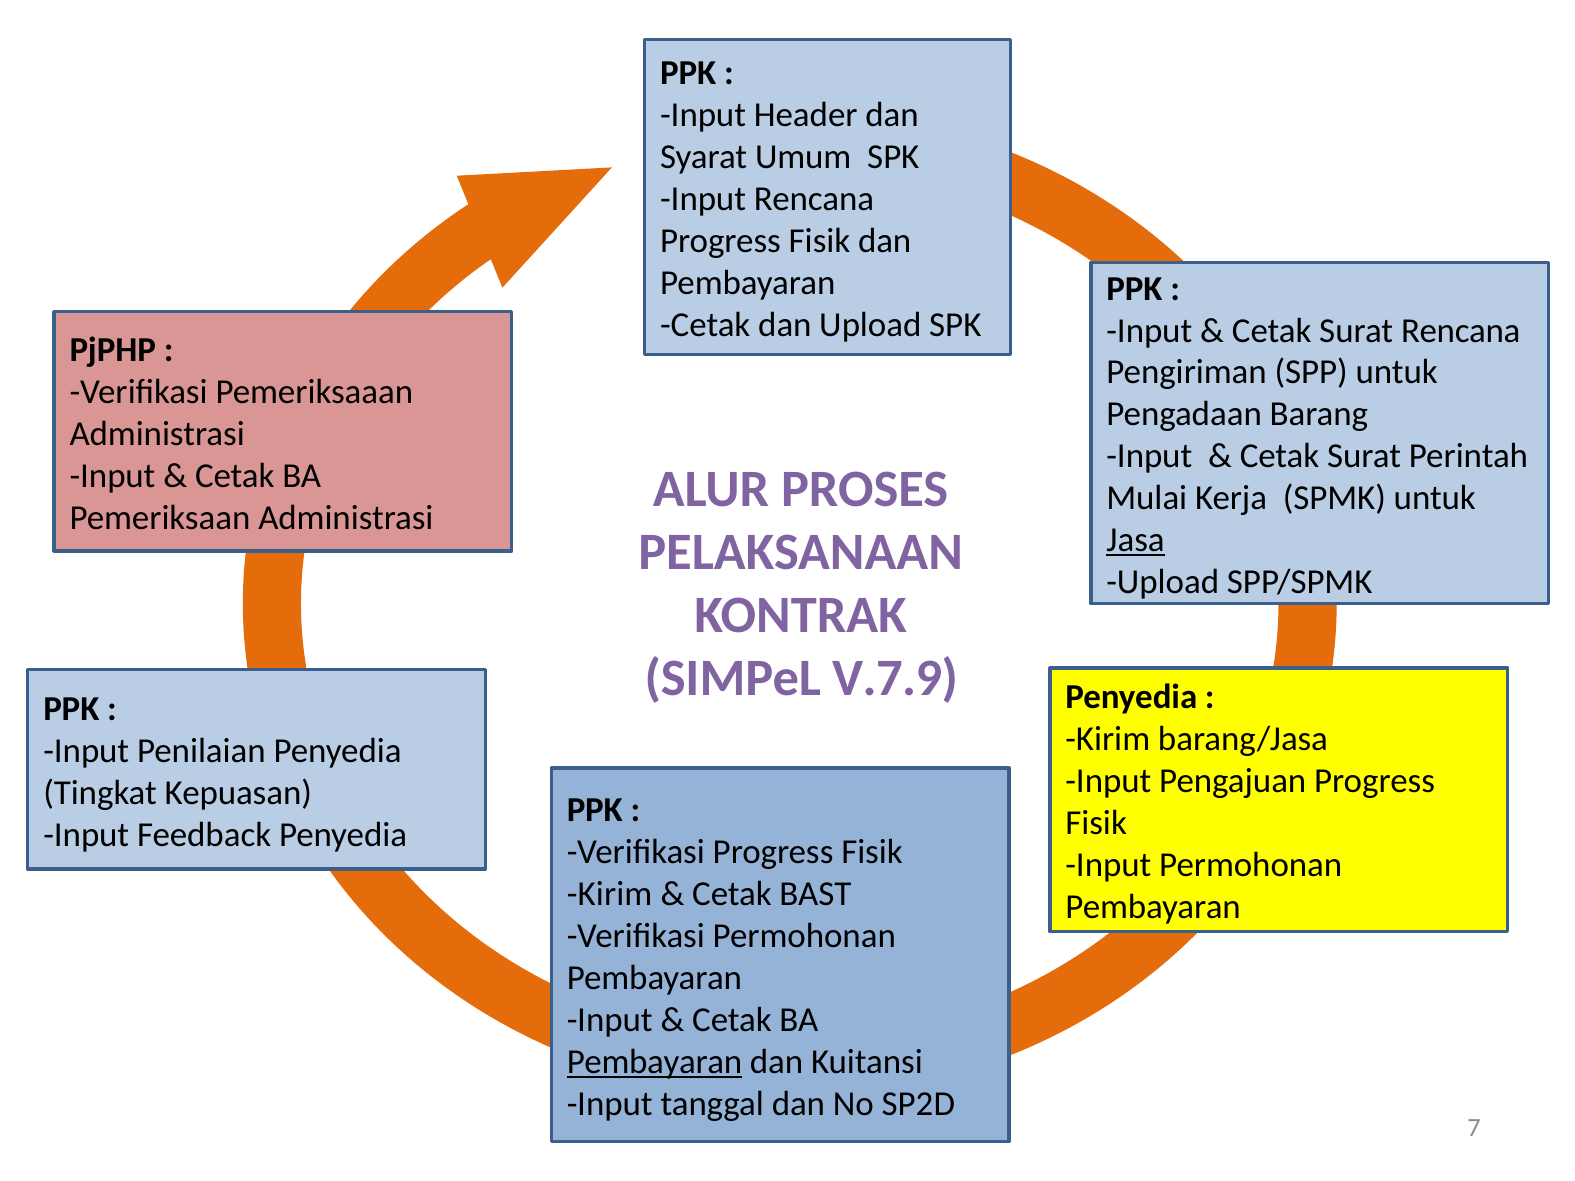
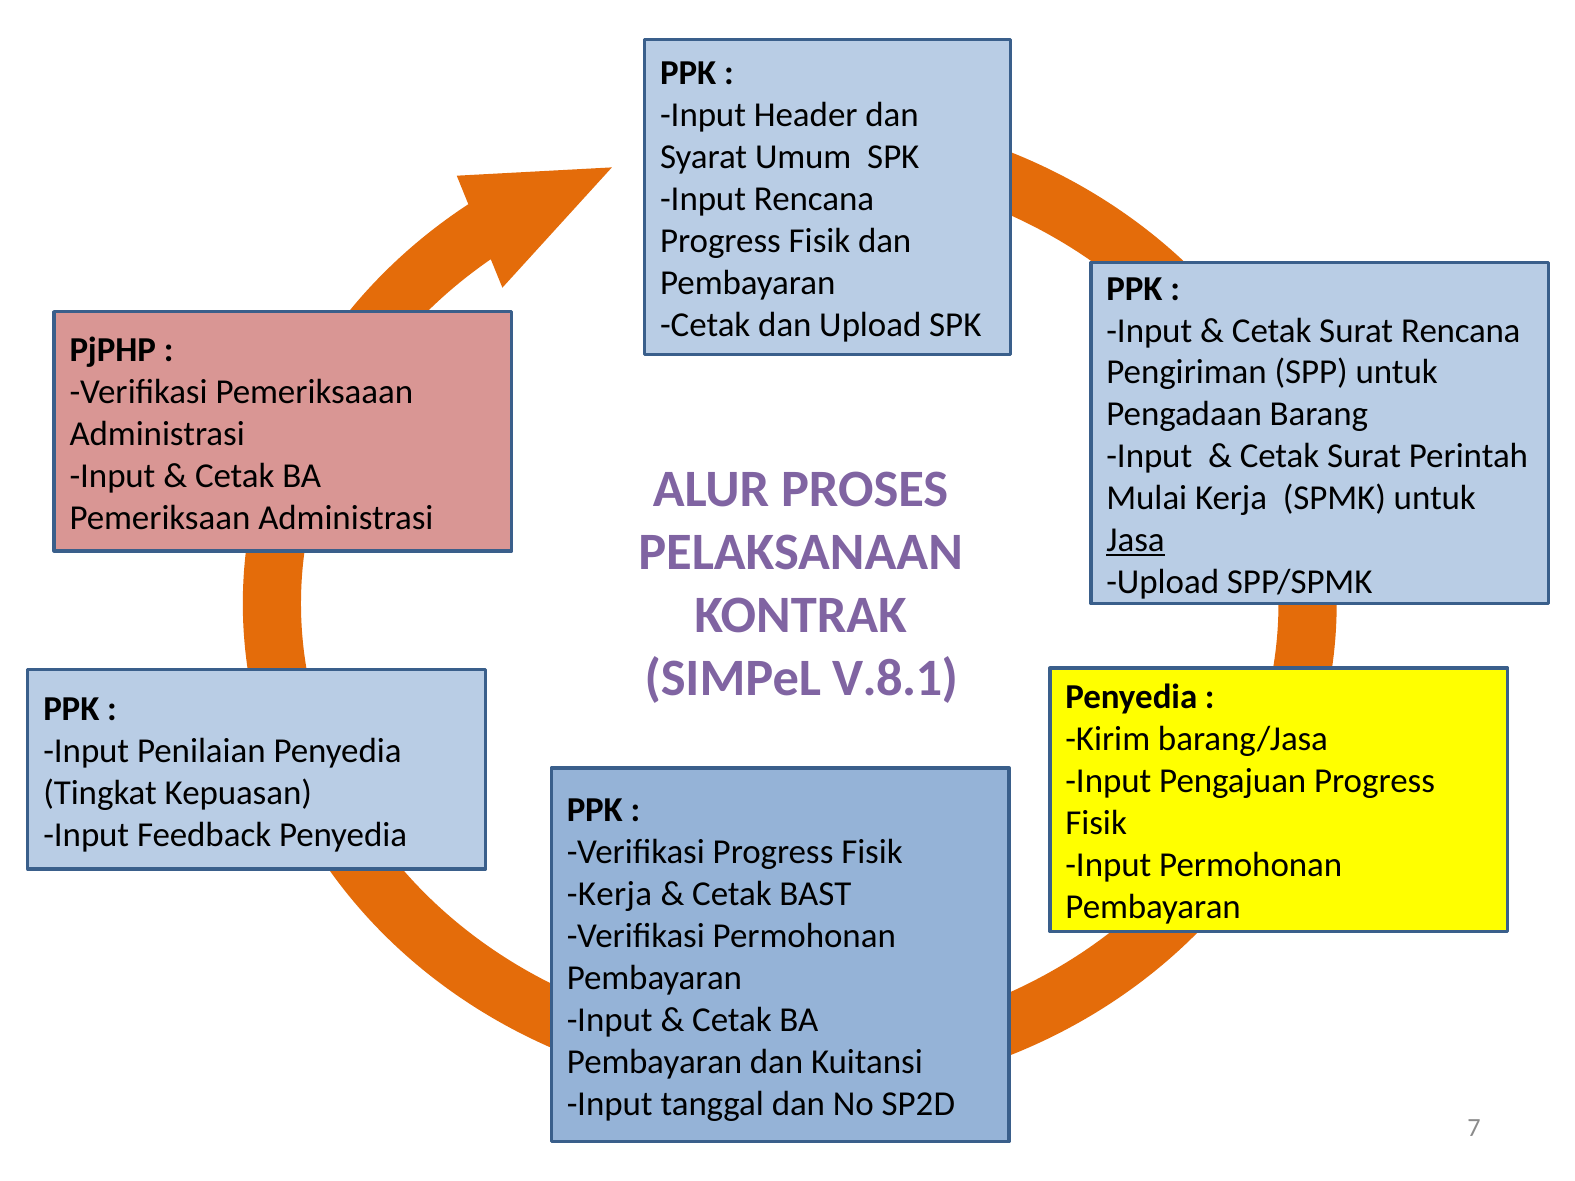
V.7.9: V.7.9 -> V.8.1 (895, 678)
Kirim: Kirim -> Kerja (609, 894)
Pembayaran underline: present -> none (654, 1062)
